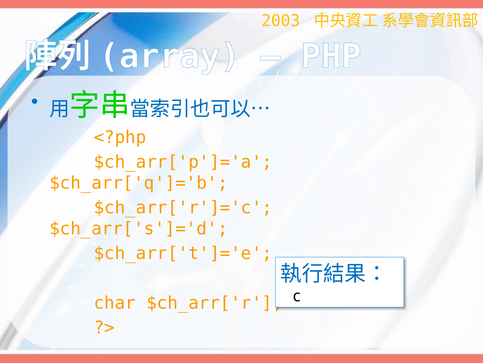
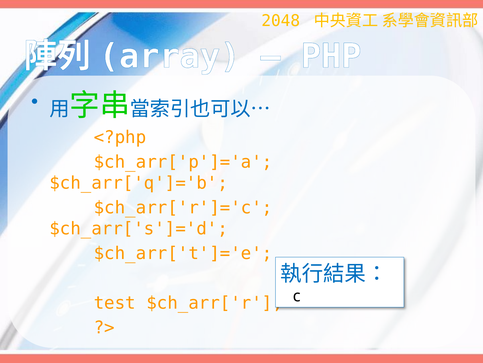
2003: 2003 -> 2048 (281, 21)
char: char -> test (115, 302)
